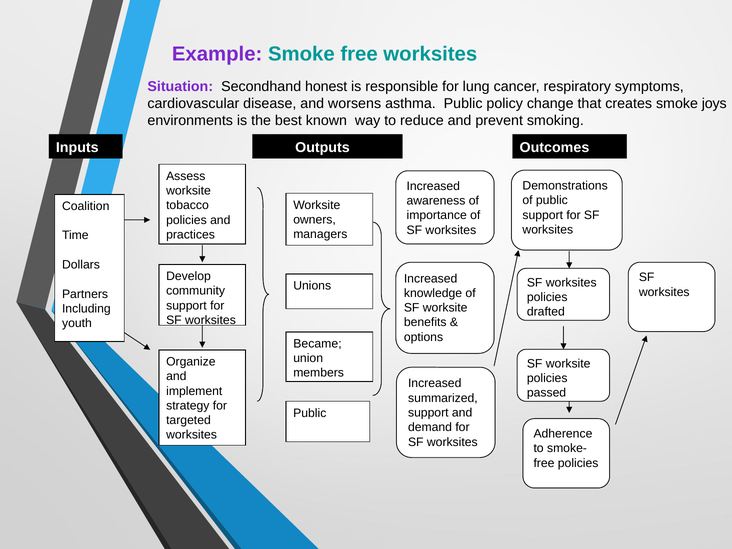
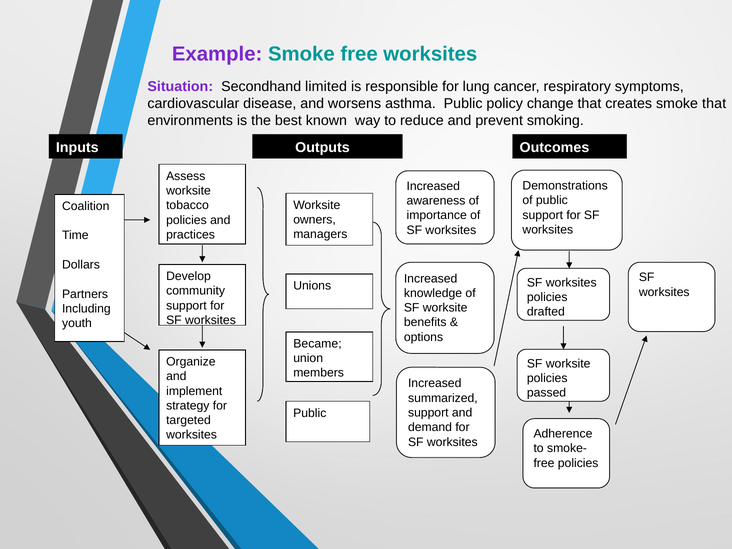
honest: honest -> limited (326, 86)
smoke joys: joys -> that (714, 103)
